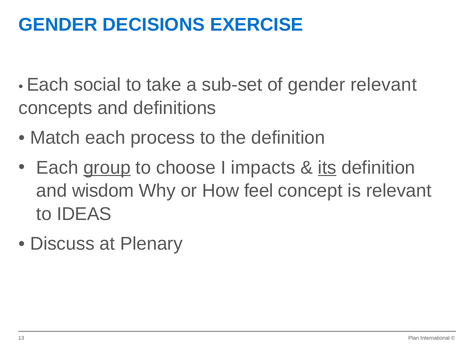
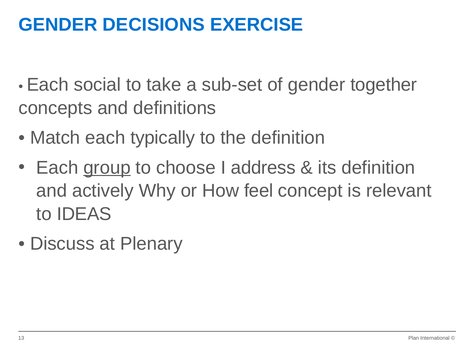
gender relevant: relevant -> together (384, 85)
process: process -> typically (163, 138)
impacts: impacts -> address (263, 168)
its underline: present -> none (327, 168)
wisdom: wisdom -> actively (103, 191)
